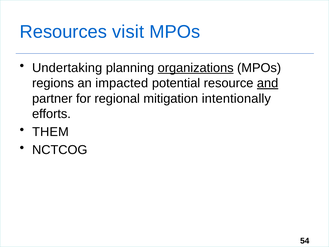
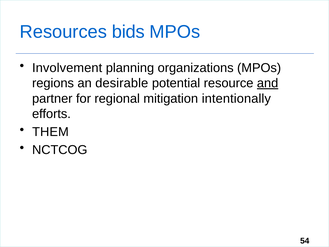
visit: visit -> bids (128, 32)
Undertaking: Undertaking -> Involvement (67, 68)
organizations underline: present -> none (196, 68)
impacted: impacted -> desirable (122, 83)
